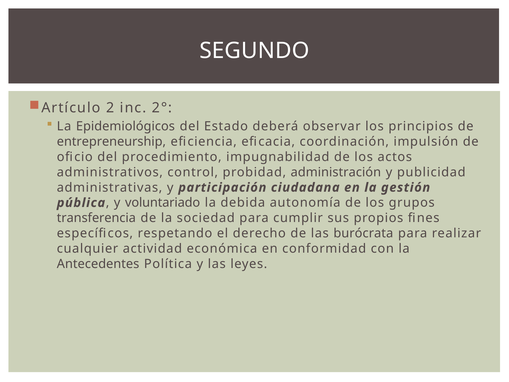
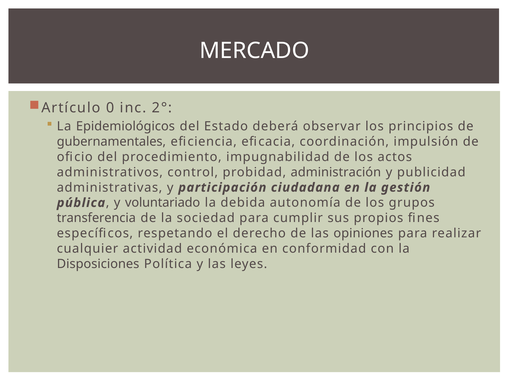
SEGUNDO: SEGUNDO -> MERCADO (254, 51)
2: 2 -> 0 (110, 108)
entrepreneurship: entrepreneurship -> gubernamentales (111, 142)
burócrata: burócrata -> opiniones (363, 233)
Antecedentes: Antecedentes -> Disposiciones (98, 264)
